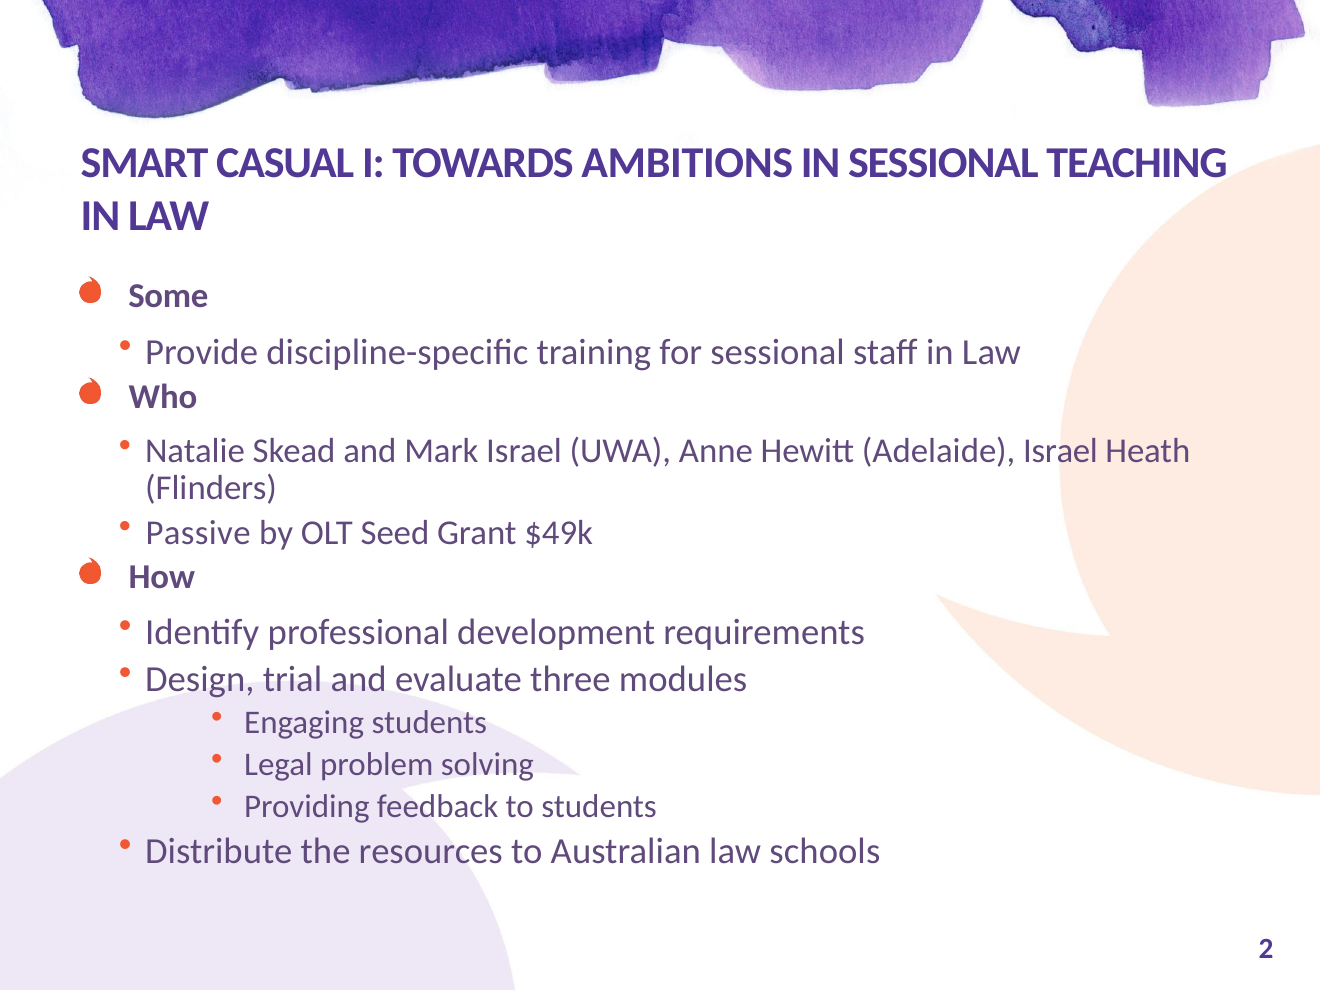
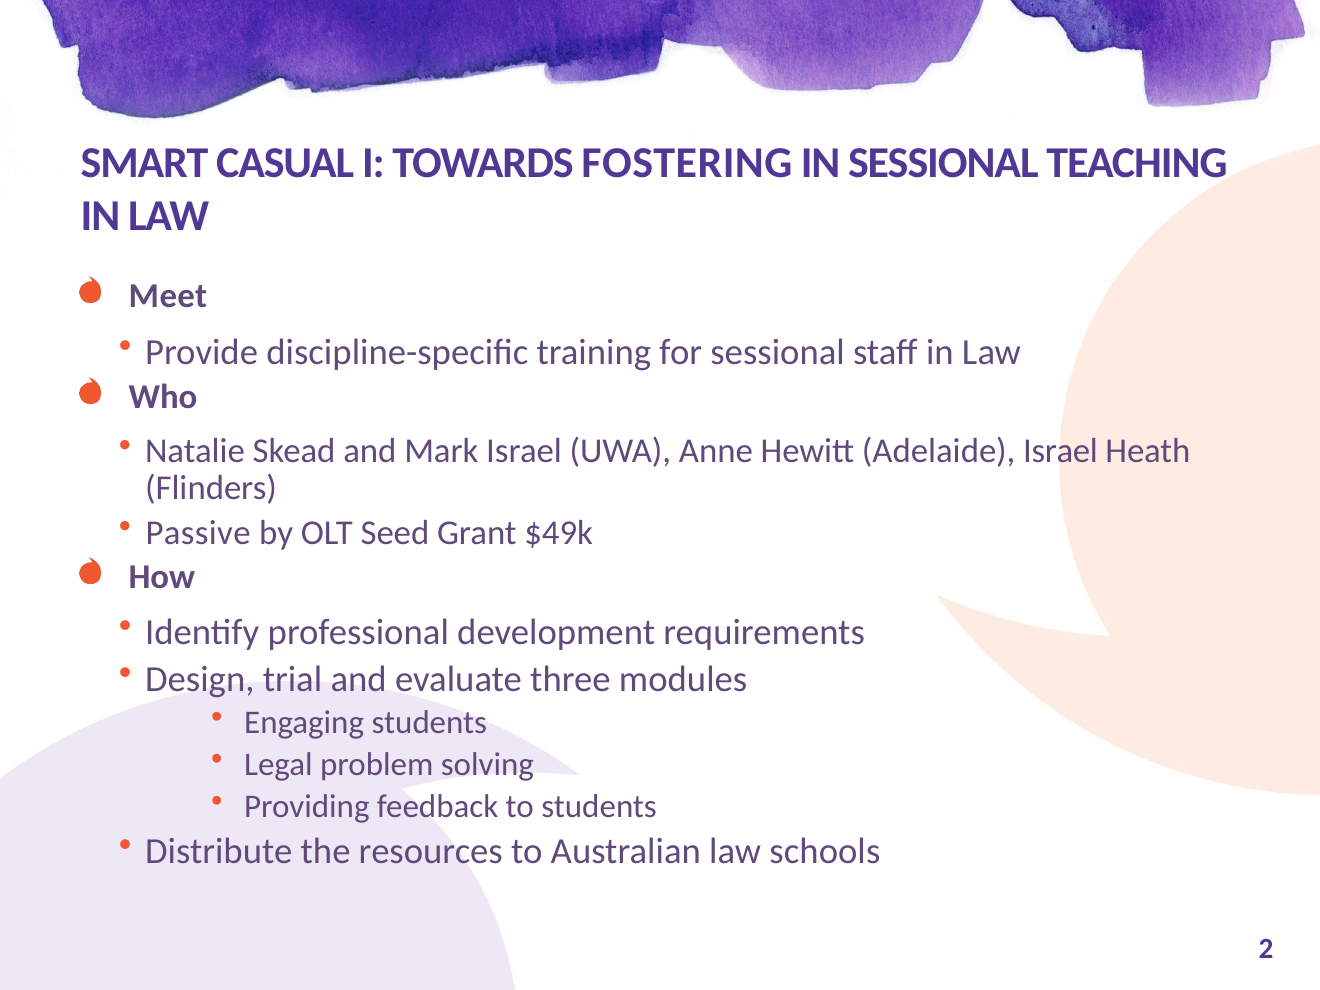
AMBITIONS: AMBITIONS -> FOSTERING (687, 163)
Some: Some -> Meet (168, 296)
